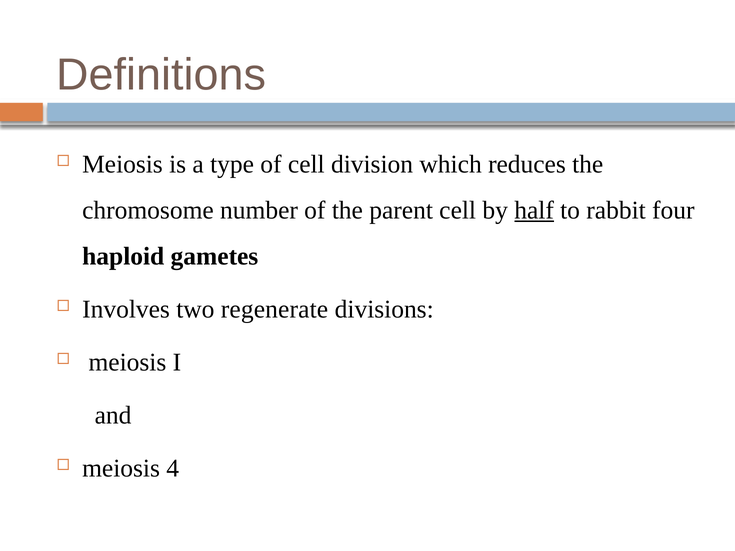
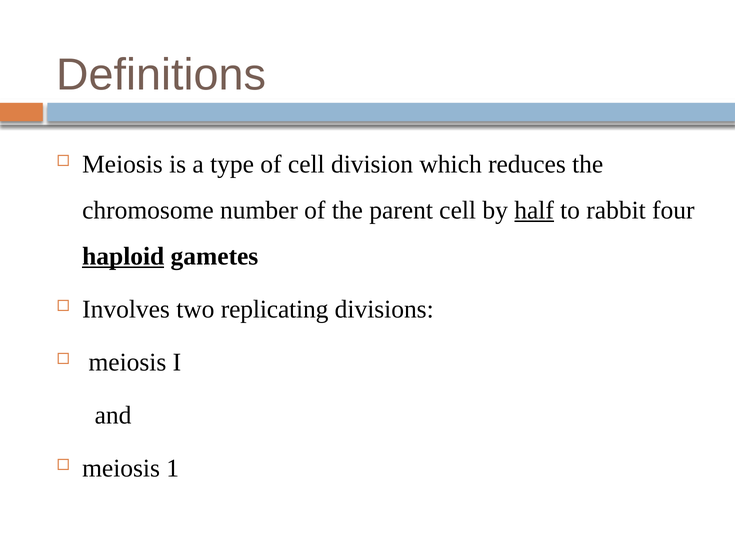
haploid underline: none -> present (123, 256)
regenerate: regenerate -> replicating (275, 310)
4: 4 -> 1 (173, 469)
